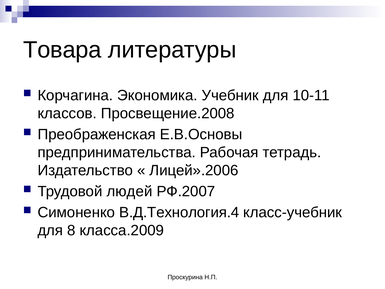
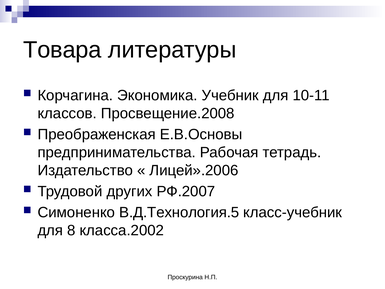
людей: людей -> других (130, 191)
В.Д.Технология.4: В.Д.Технология.4 -> В.Д.Технология.5 (179, 212)
класса.2009: класса.2009 -> класса.2002 (122, 230)
